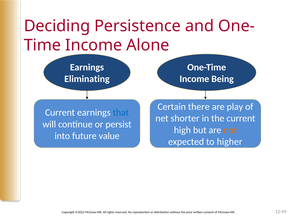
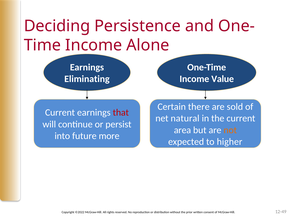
Being: Being -> Value (223, 79)
play: play -> sold (235, 107)
that colour: blue -> red (121, 112)
shorter: shorter -> natural (185, 118)
high: high -> area (182, 130)
value: value -> more (109, 136)
